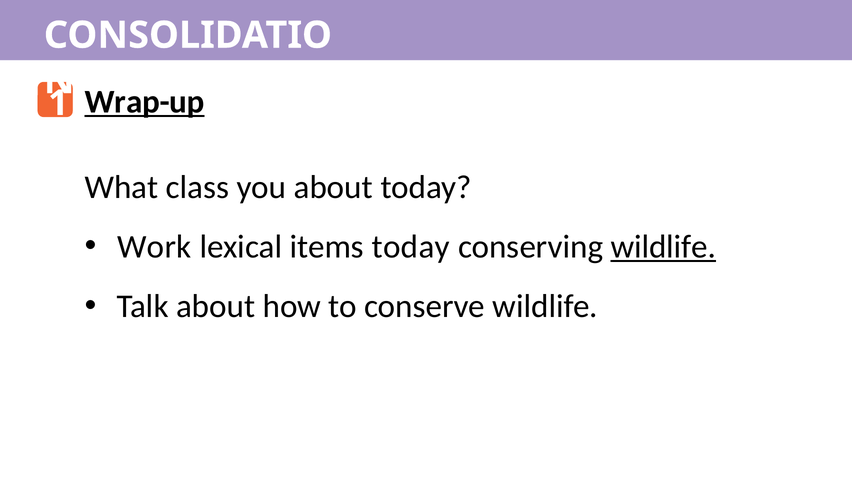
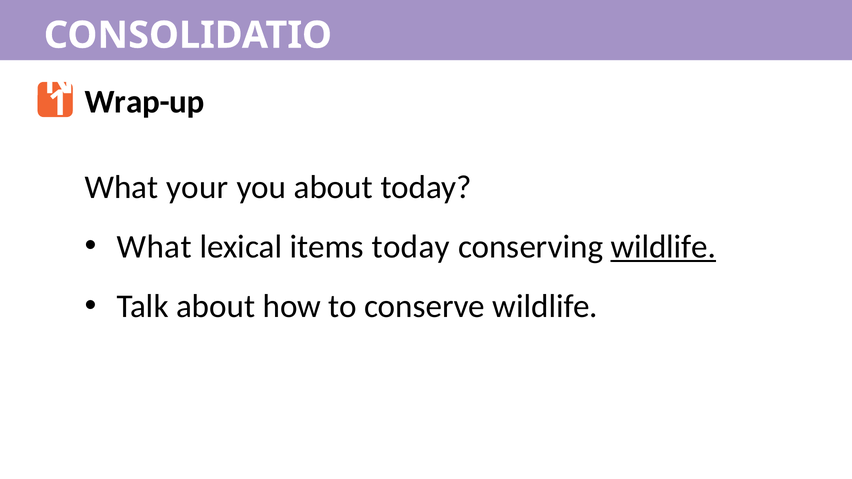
Wrap-up underline: present -> none (145, 102)
class: class -> your (197, 187)
Work: Work -> What (154, 247)
